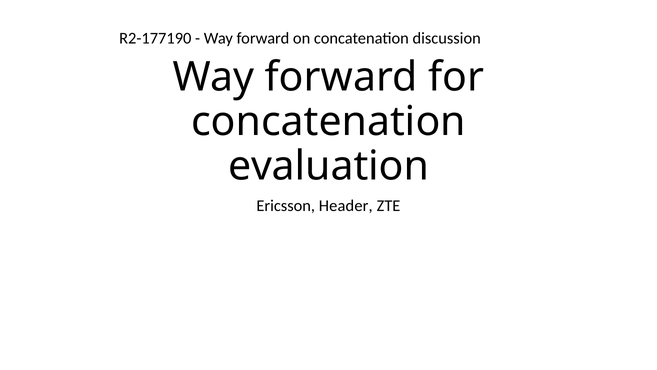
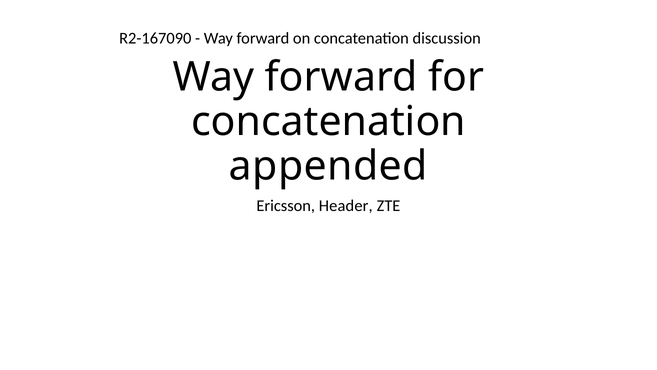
R2-177190: R2-177190 -> R2-167090 (155, 38)
evaluation: evaluation -> appended (328, 166)
